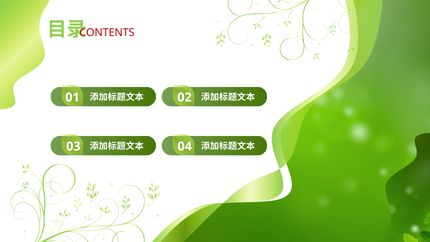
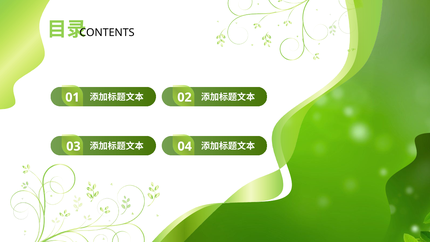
CONTENTS colour: red -> black (107, 33)
